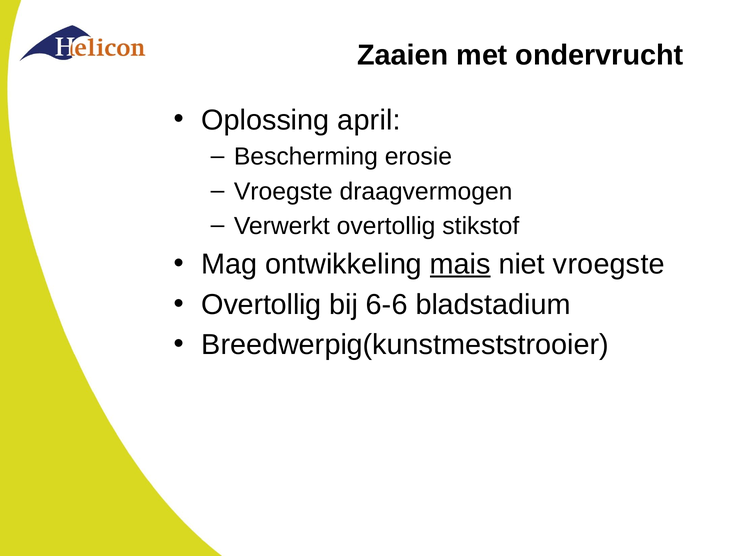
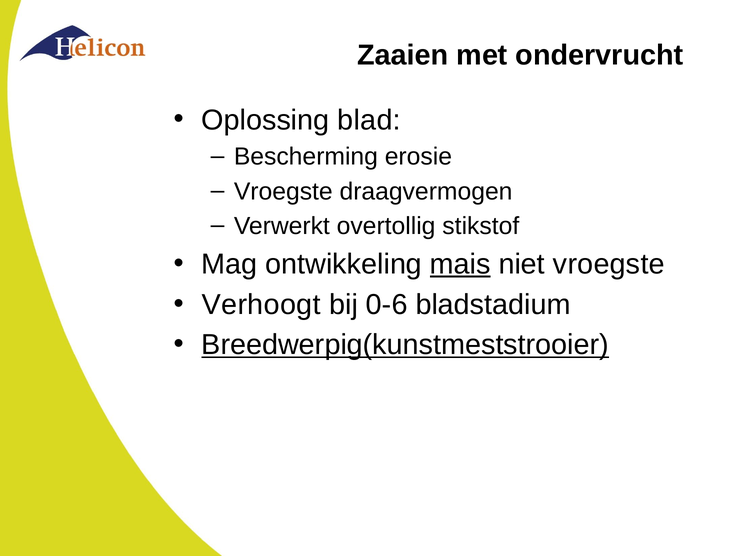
april: april -> blad (369, 120)
Overtollig: Overtollig -> Verhoogt (261, 304)
6-6: 6-6 -> 0-6 (387, 304)
Breedwerpig(kunstmeststrooier underline: none -> present (405, 345)
